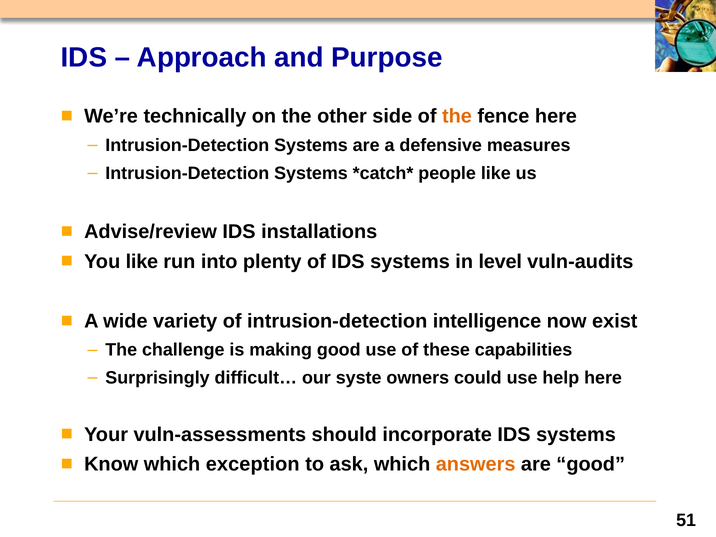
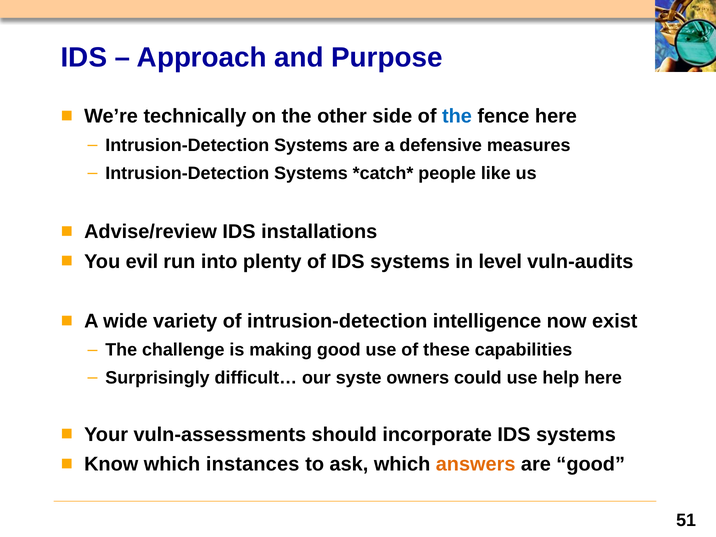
the colour: orange -> blue (457, 116)
You like: like -> evil (142, 262)
exception: exception -> instances (253, 464)
